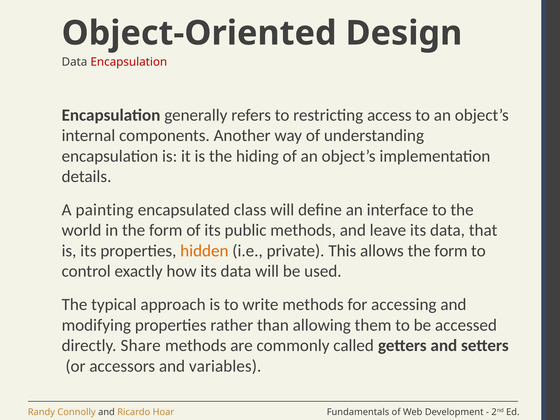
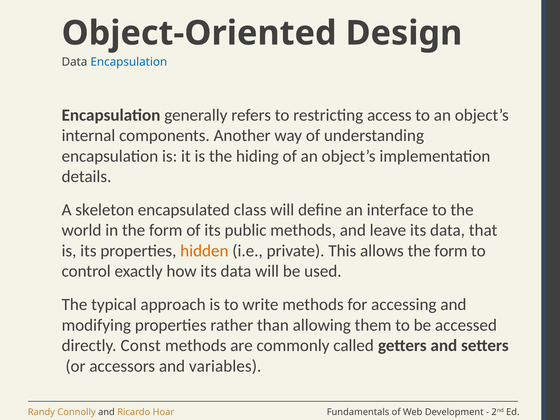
Encapsulation colour: red -> blue (129, 62)
painting: painting -> skeleton (105, 210)
Share: Share -> Const (141, 346)
